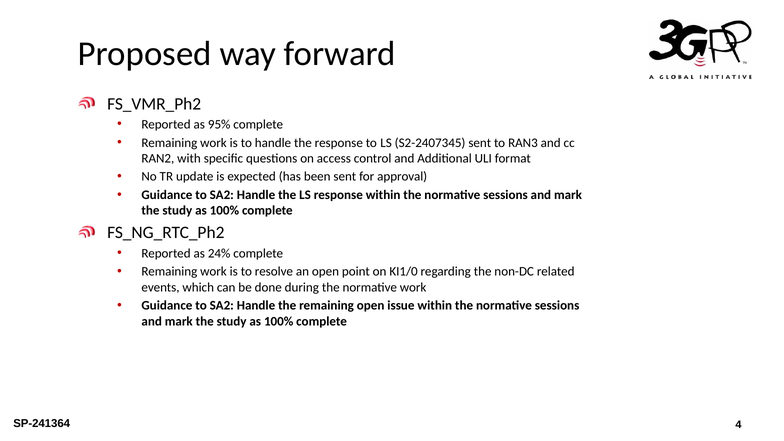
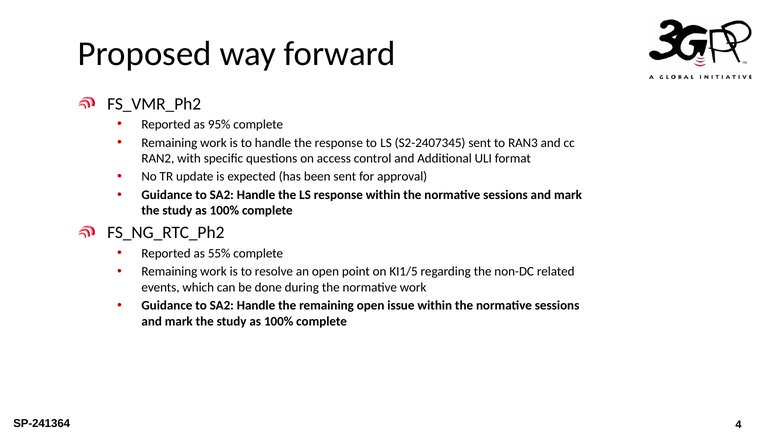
24%: 24% -> 55% (219, 253)
KI1/0: KI1/0 -> KI1/5 (404, 272)
